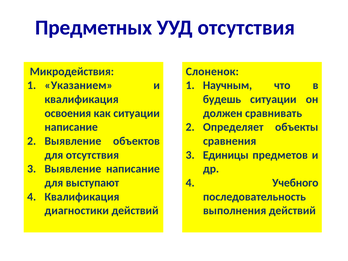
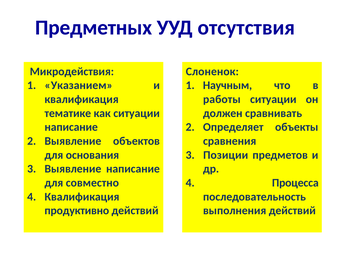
будешь: будешь -> работы (222, 99)
освоения: освоения -> тематике (68, 113)
для отсутствия: отсутствия -> основания (92, 155)
Единицы: Единицы -> Позиции (226, 155)
выступают: выступают -> совместно (92, 183)
Учебного: Учебного -> Процесса (295, 183)
диагностики: диагностики -> продуктивно (77, 211)
